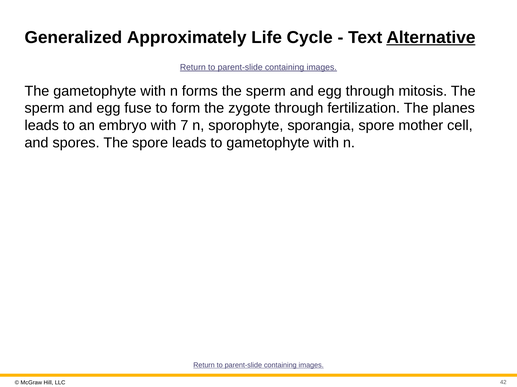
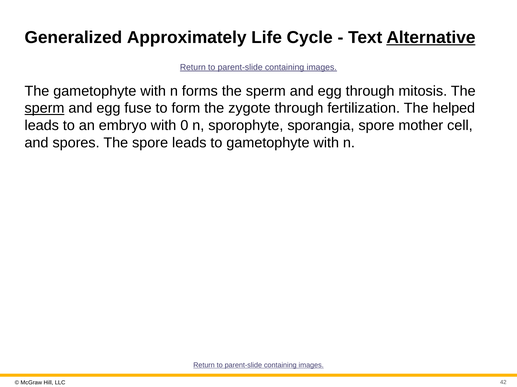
sperm underline: none -> present (45, 108)
planes: planes -> helped (454, 108)
7: 7 -> 0 (184, 126)
